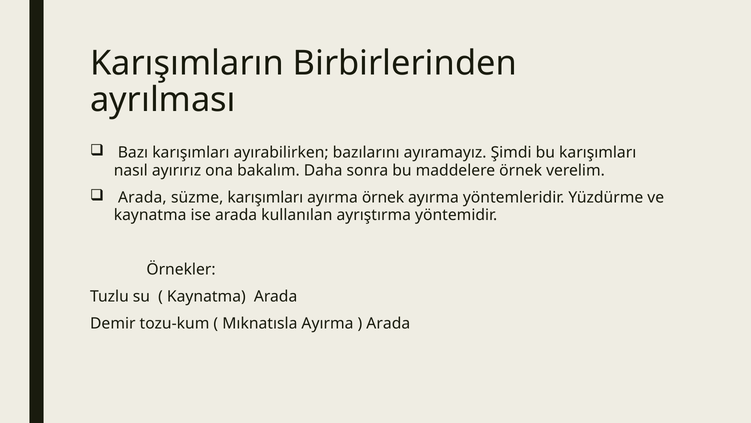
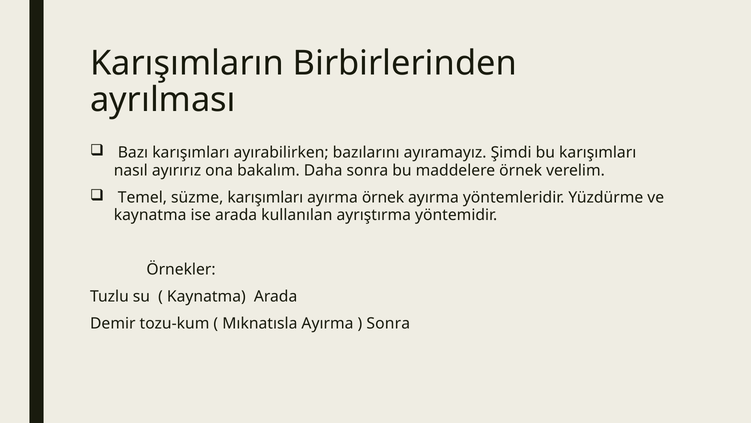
Arada: Arada -> Temel (142, 197)
Arada: Arada -> Sonra (388, 323)
